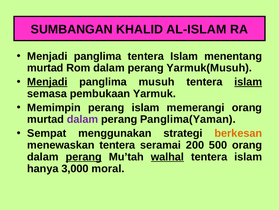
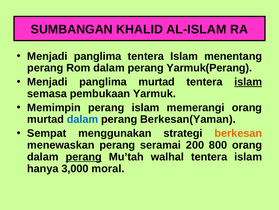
murtad: murtad -> perang (45, 68)
Yarmuk(Musuh: Yarmuk(Musuh -> Yarmuk(Perang (209, 68)
Menjadi underline: present -> none (47, 82)
panglima musuh: musuh -> murtad (157, 82)
dalam colour: purple -> blue (83, 119)
Panglima(Yaman: Panglima(Yaman -> Berkesan(Yaman (188, 119)
menewaskan tentera: tentera -> perang (117, 145)
500: 500 -> 800 (218, 145)
walhal underline: present -> none (167, 156)
